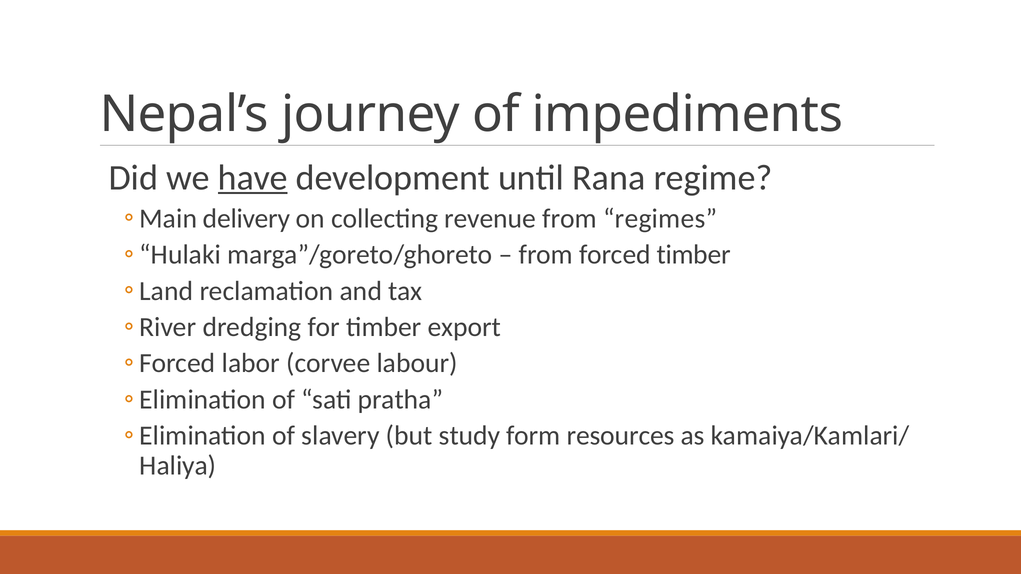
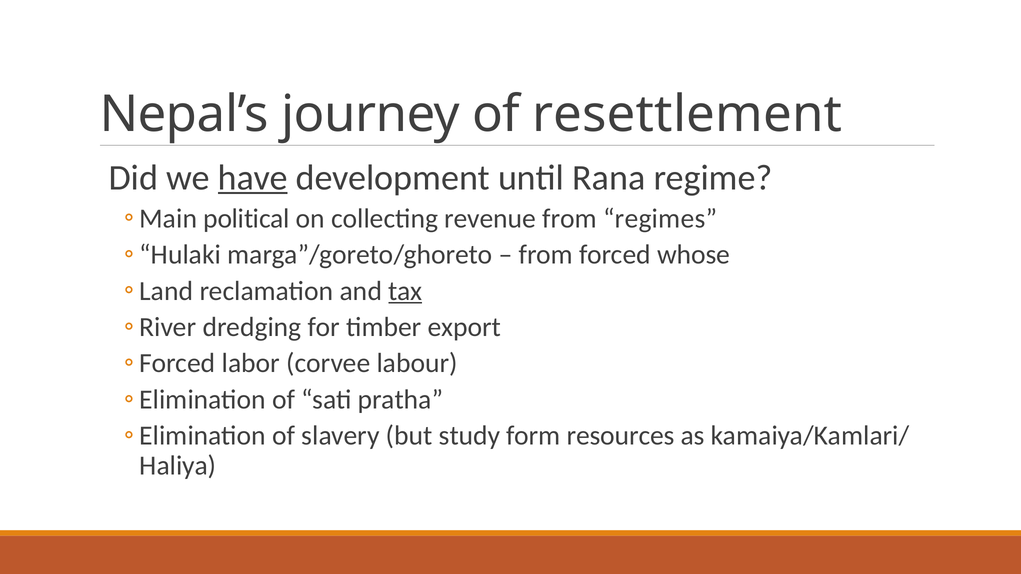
impediments: impediments -> resettlement (687, 114)
delivery: delivery -> political (247, 219)
forced timber: timber -> whose (694, 255)
tax underline: none -> present (405, 291)
